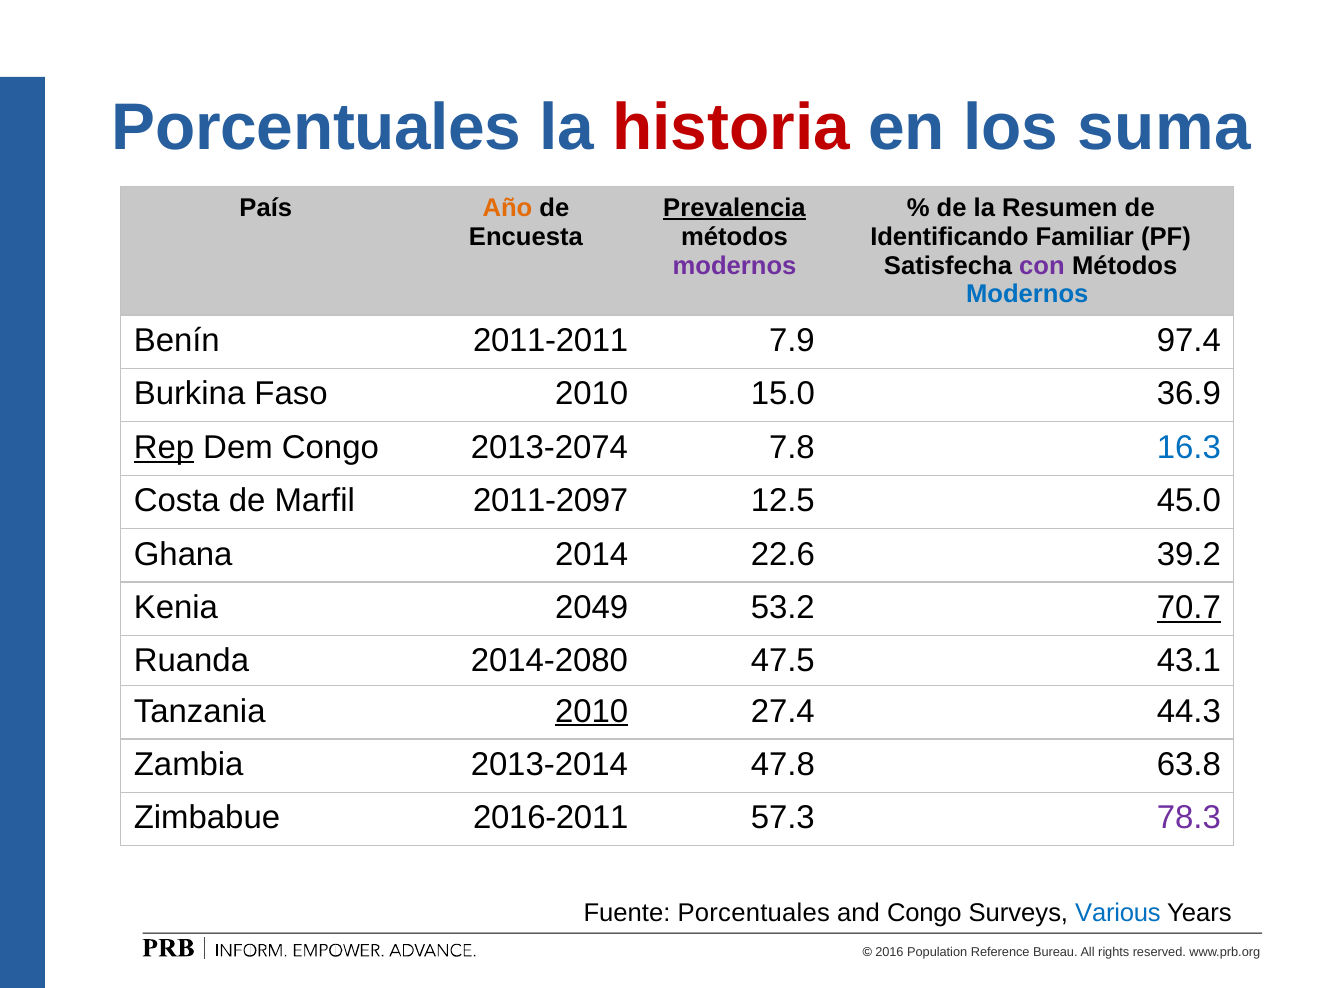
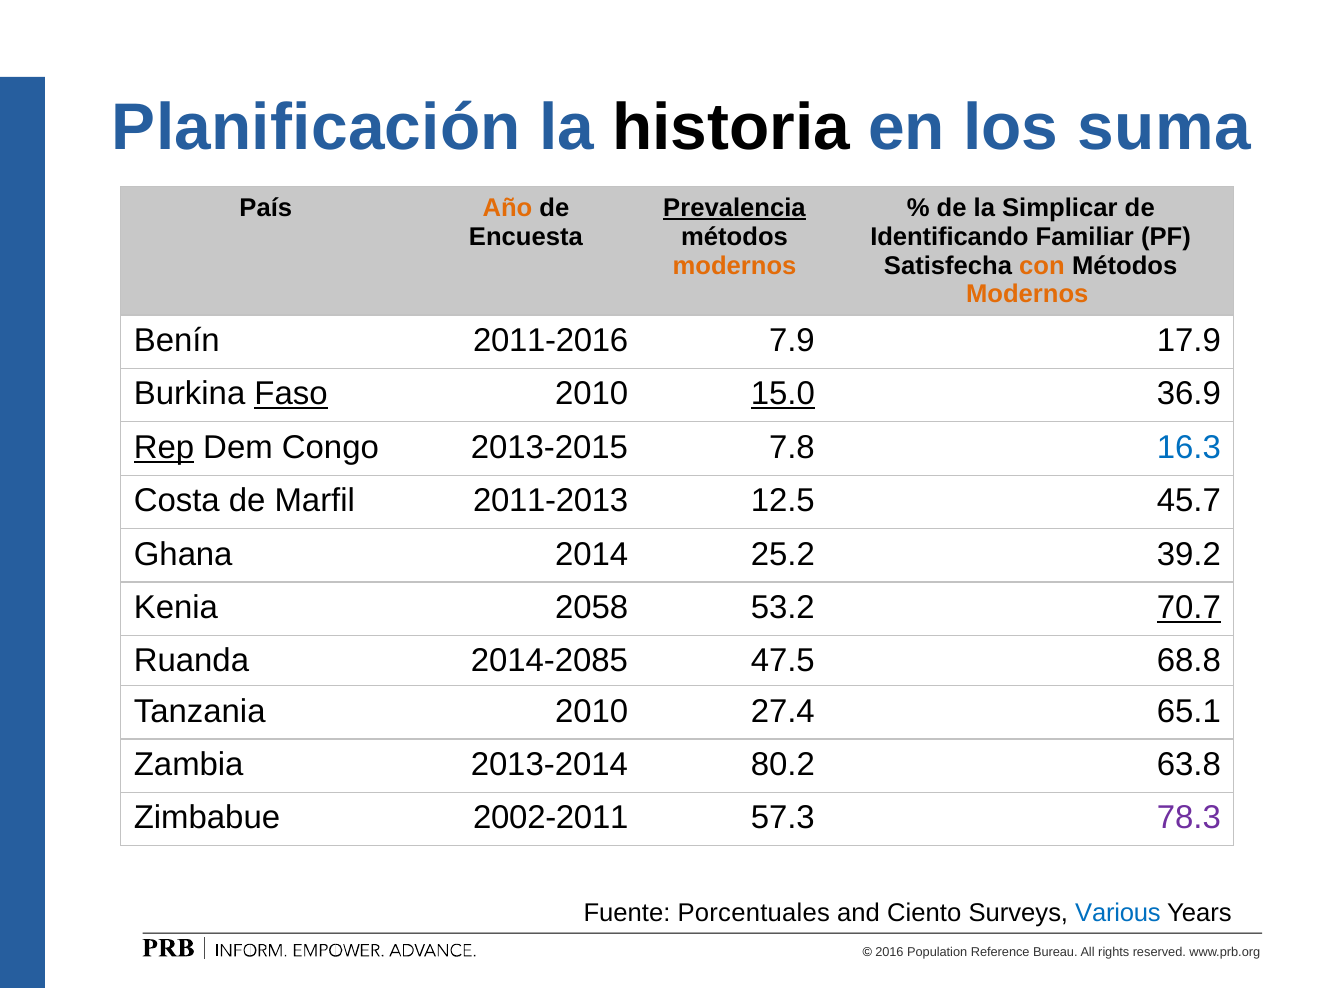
Porcentuales: Porcentuales -> Planificación (316, 128)
historia colour: red -> black (731, 128)
Resumen: Resumen -> Simplicar (1060, 208)
modernos colour: purple -> orange (735, 266)
con colour: purple -> orange (1042, 266)
Modernos colour: blue -> orange (1027, 294)
2011-2011: 2011-2011 -> 2011-2016 (551, 340)
97.4: 97.4 -> 17.9 (1189, 340)
Faso underline: none -> present (291, 394)
15.0 underline: none -> present (783, 394)
2013-2074: 2013-2074 -> 2013-2015 (549, 447)
2011-2097: 2011-2097 -> 2011-2013 (551, 501)
45.0: 45.0 -> 45.7 (1189, 501)
22.6: 22.6 -> 25.2 (783, 554)
2049: 2049 -> 2058 (592, 608)
2014-2080: 2014-2080 -> 2014-2085 (549, 661)
43.1: 43.1 -> 68.8 (1189, 661)
2010 underline: present -> none (592, 711)
44.3: 44.3 -> 65.1 (1189, 711)
47.8: 47.8 -> 80.2 (783, 764)
2016-2011: 2016-2011 -> 2002-2011 (551, 818)
and Congo: Congo -> Ciento (924, 913)
